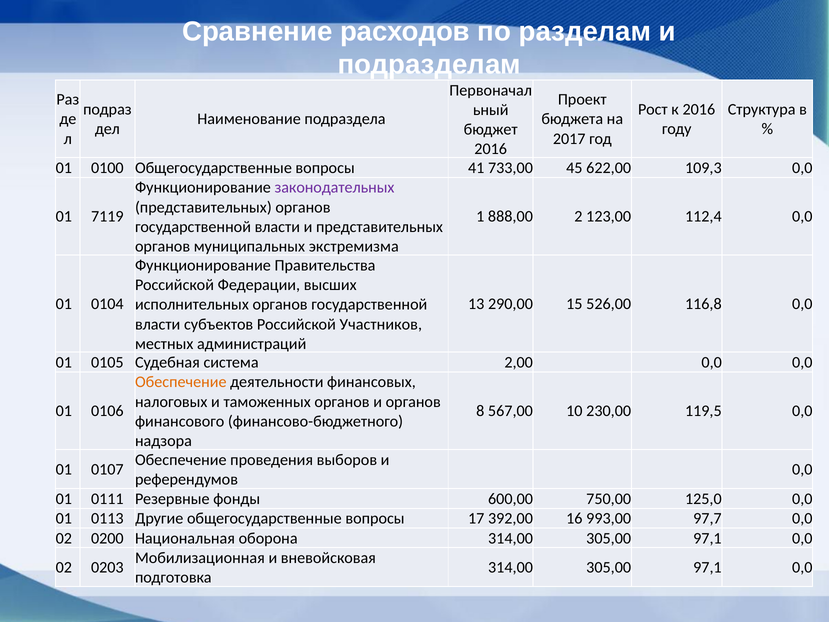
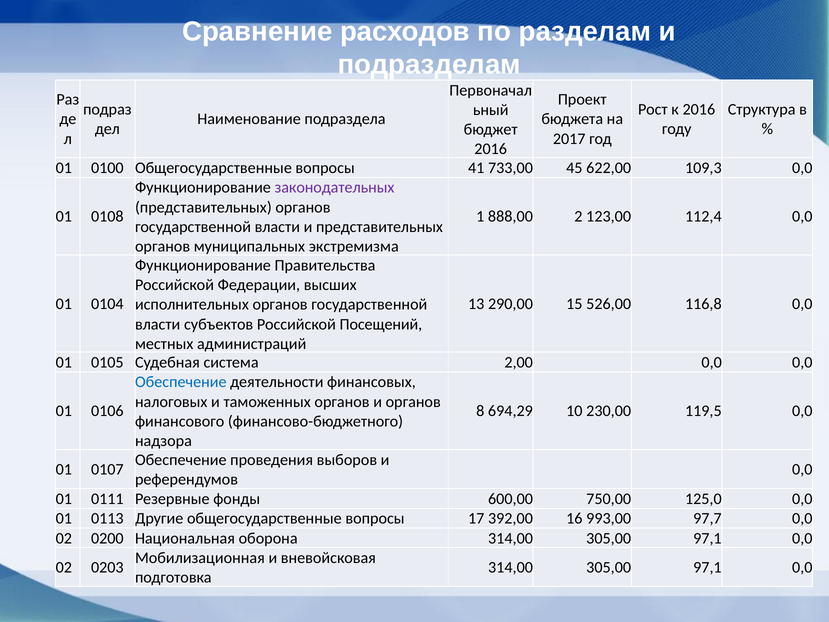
7119: 7119 -> 0108 (107, 216)
Участников: Участников -> Посещений (381, 324)
Обеспечение colour: orange -> blue (181, 382)
567,00: 567,00 -> 694,29 (510, 411)
